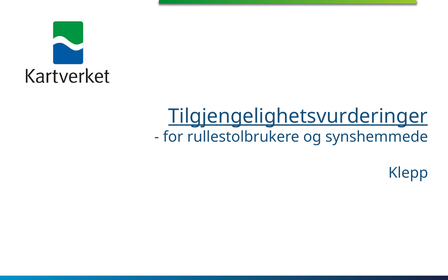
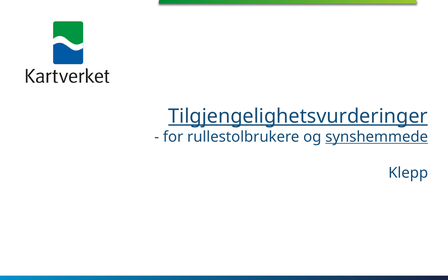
synshemmede underline: none -> present (377, 137)
